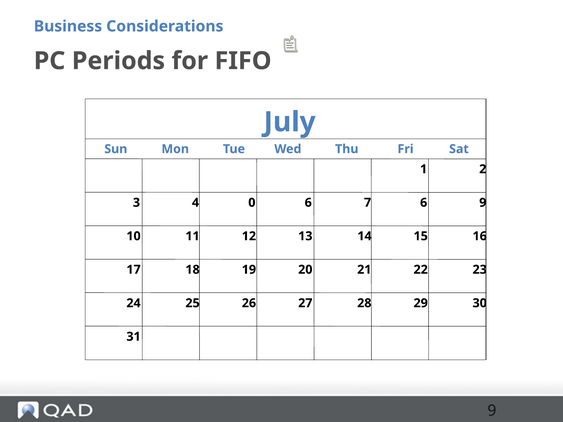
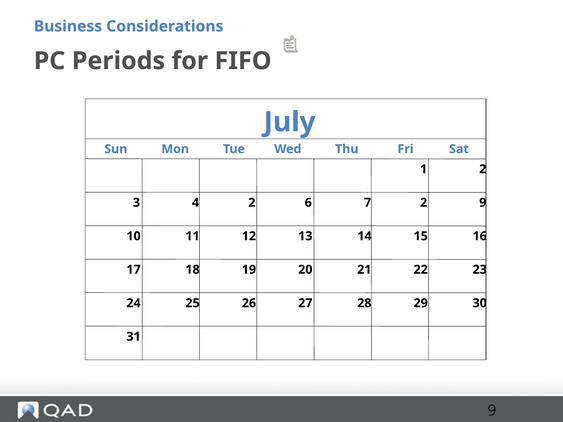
4 0: 0 -> 2 (252, 203)
7 6: 6 -> 2 (424, 203)
